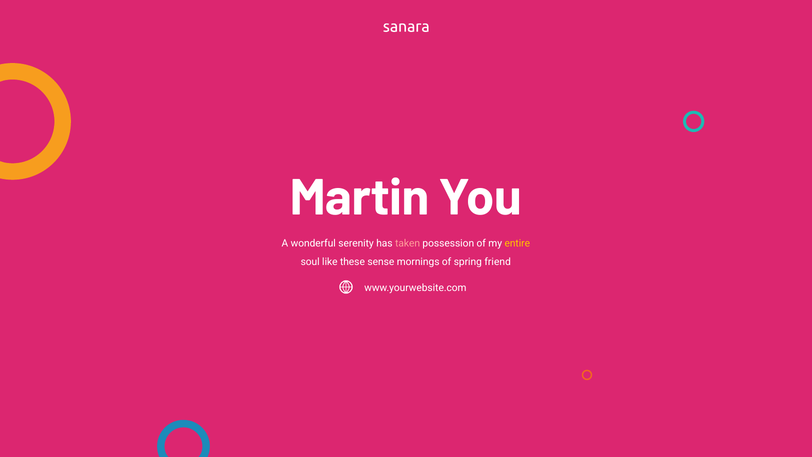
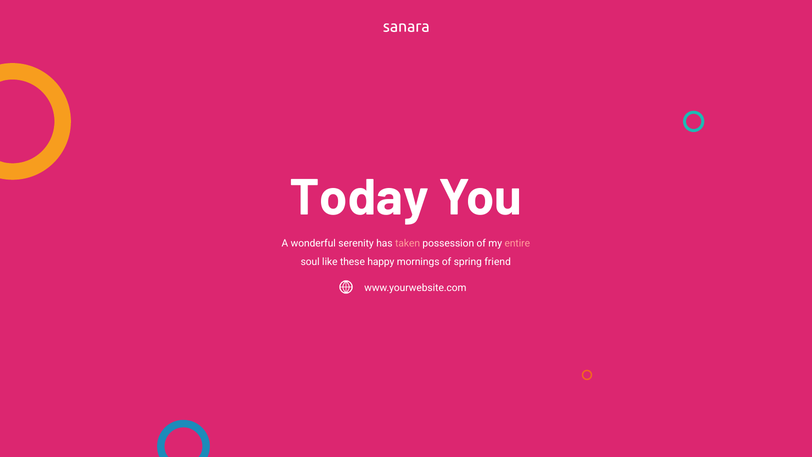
Martin: Martin -> Today (359, 198)
entire colour: yellow -> pink (517, 243)
sense: sense -> happy (381, 262)
